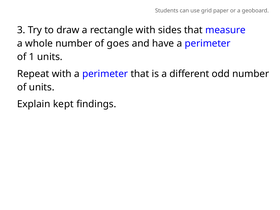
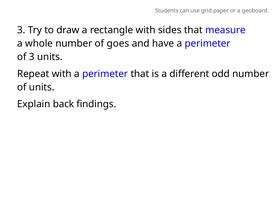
of 1: 1 -> 3 (32, 57)
kept: kept -> back (63, 104)
